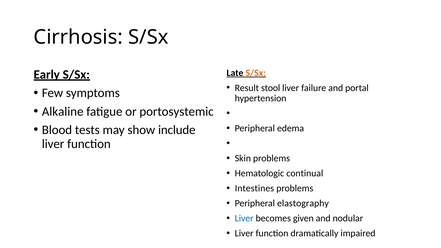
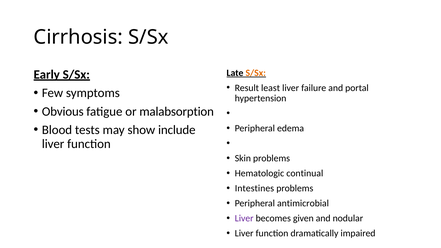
stool: stool -> least (271, 88)
Alkaline: Alkaline -> Obvious (63, 111)
portosystemic: portosystemic -> malabsorption (177, 111)
elastography: elastography -> antimicrobial (303, 203)
Liver colour: blue -> purple (244, 218)
